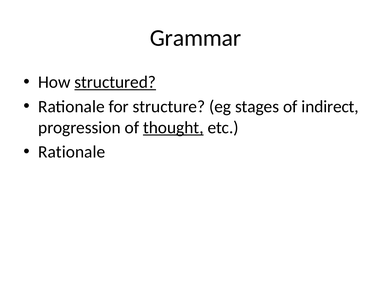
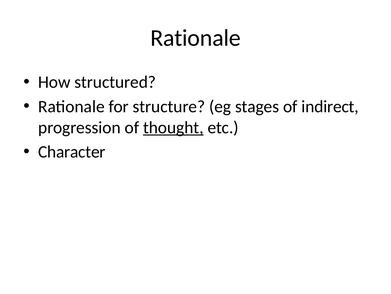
Grammar: Grammar -> Rationale (196, 38)
structured underline: present -> none (115, 82)
Rationale: Rationale -> Character (72, 152)
